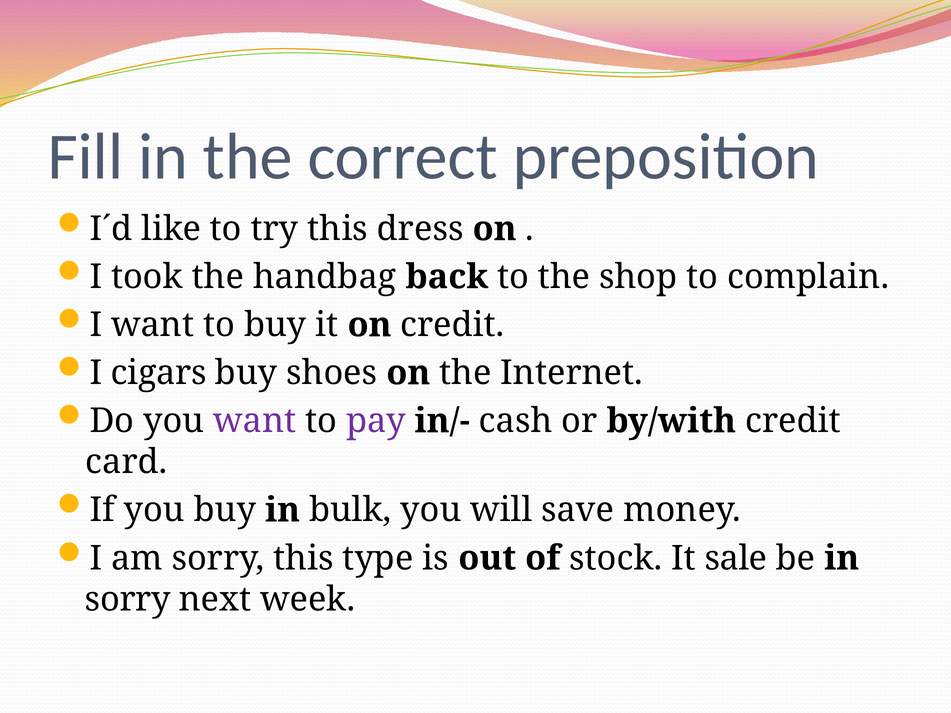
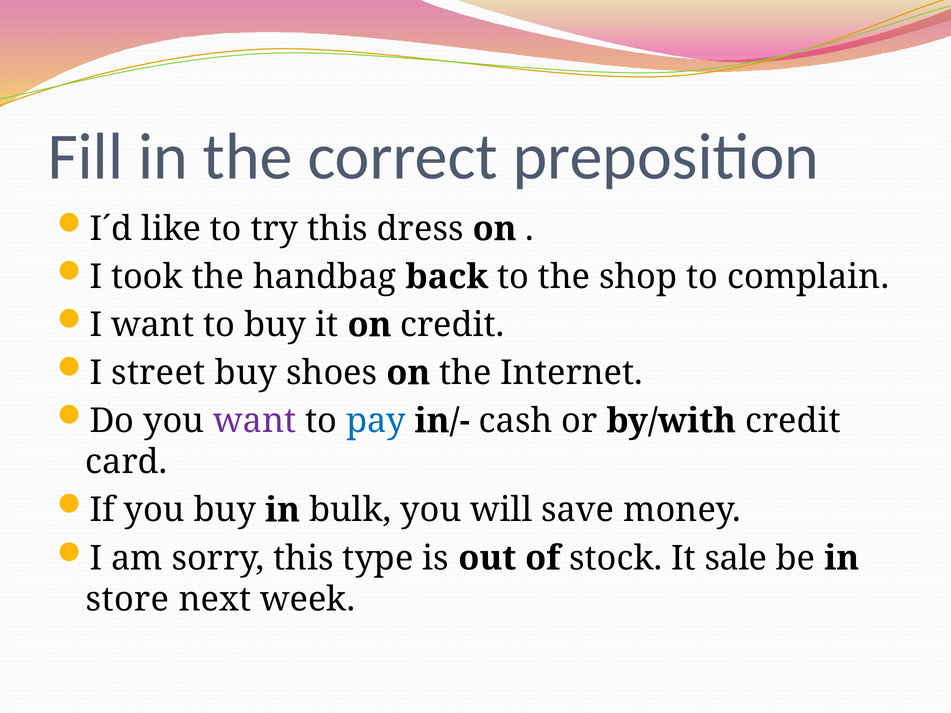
cigars: cigars -> street (158, 373)
pay colour: purple -> blue (376, 421)
sorry: sorry -> store (127, 600)
